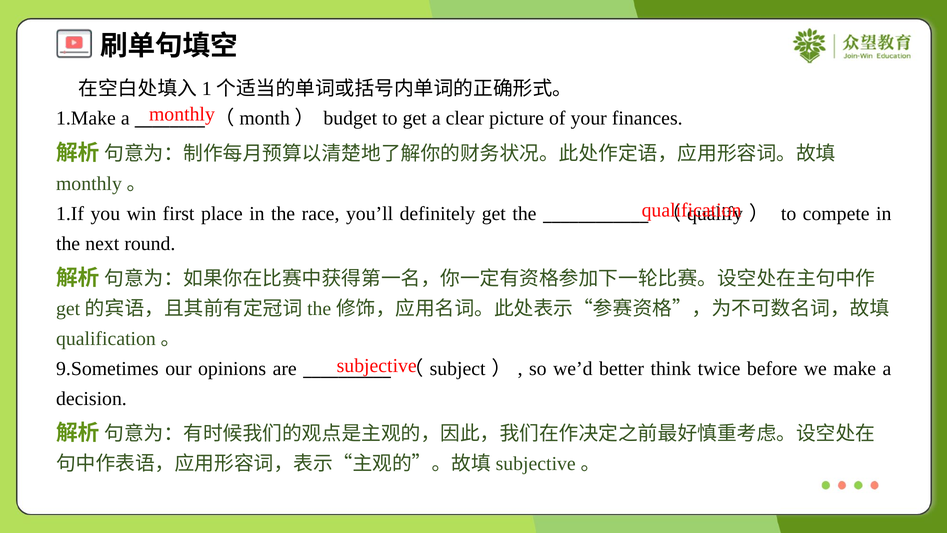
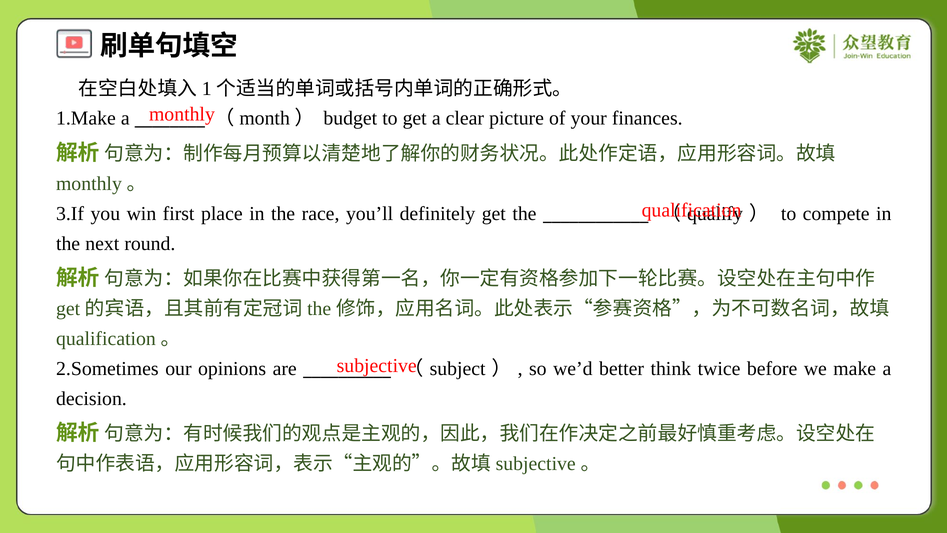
1.If: 1.If -> 3.If (70, 214)
9.Sometimes: 9.Sometimes -> 2.Sometimes (107, 369)
